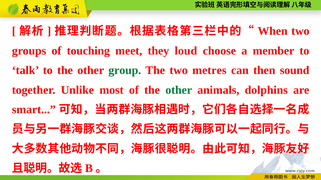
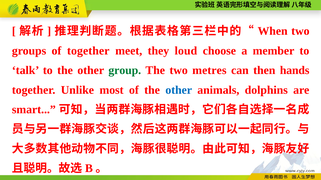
of touching: touching -> together (88, 51)
sound: sound -> hands (295, 71)
other colour: green -> blue (179, 90)
